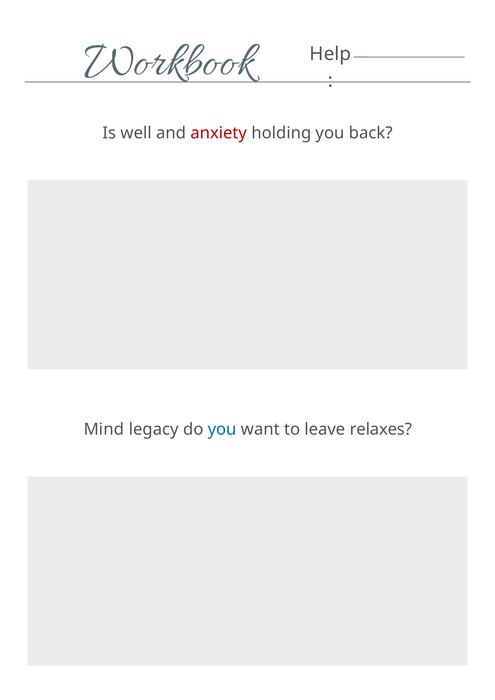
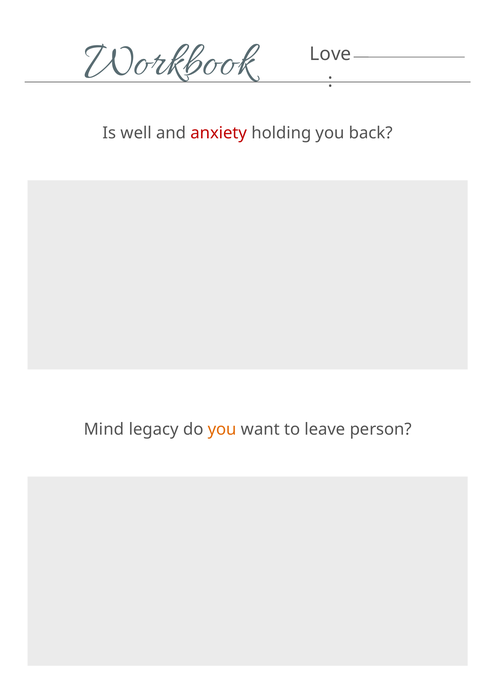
Help: Help -> Love (330, 54)
you colour: blue -> orange (222, 430)
relaxes: relaxes -> person (381, 430)
